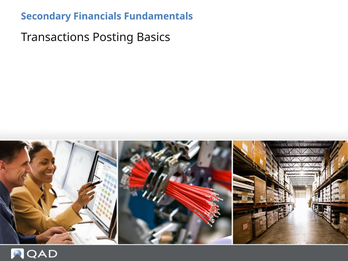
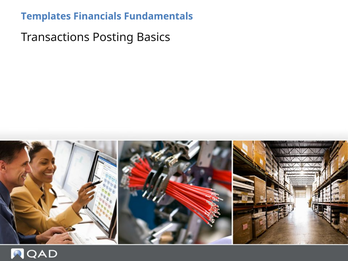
Secondary: Secondary -> Templates (46, 16)
